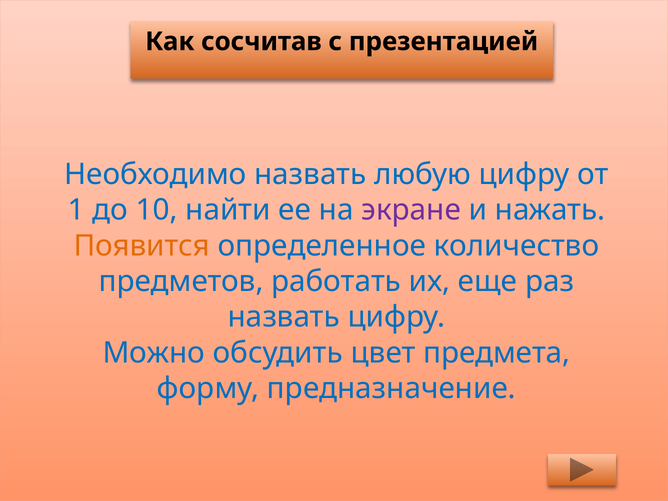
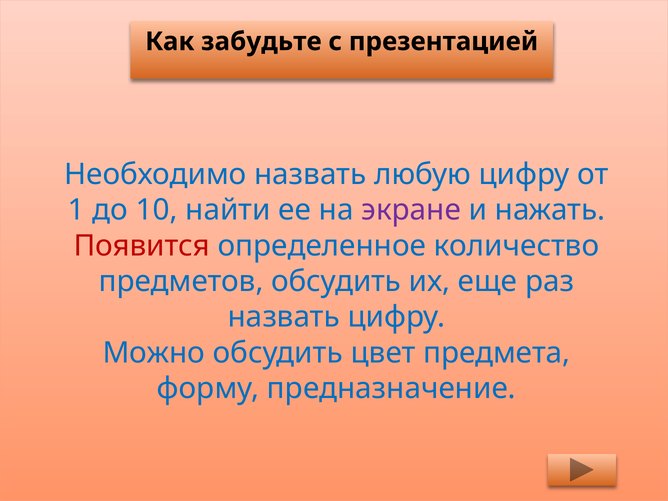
сосчитав: сосчитав -> забудьте (261, 42)
Появится colour: orange -> red (142, 246)
предметов работать: работать -> обсудить (336, 281)
